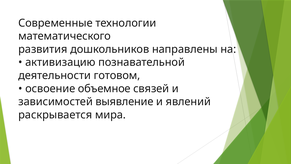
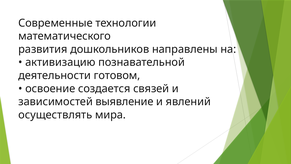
объемное: объемное -> создается (104, 88)
раскрывается: раскрывается -> осуществлять (55, 115)
